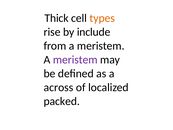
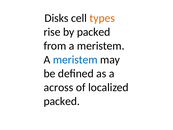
Thick: Thick -> Disks (57, 18)
by include: include -> packed (94, 32)
meristem colour: purple -> blue (75, 60)
